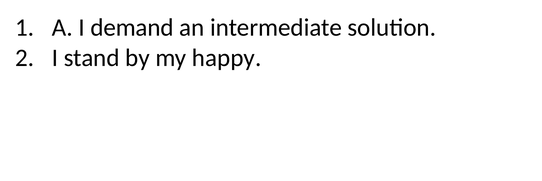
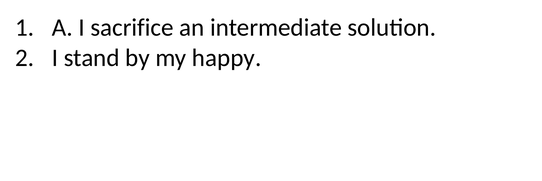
demand: demand -> sacrifice (132, 27)
